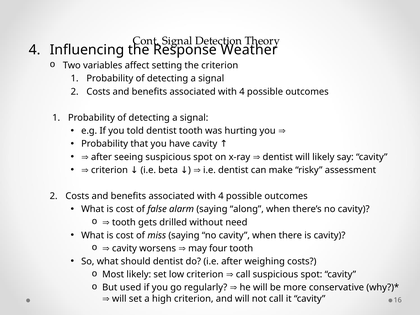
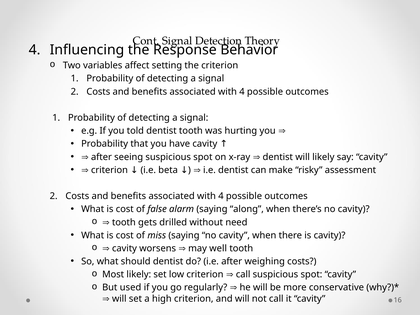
Weather: Weather -> Behavior (249, 50)
four: four -> well (218, 248)
